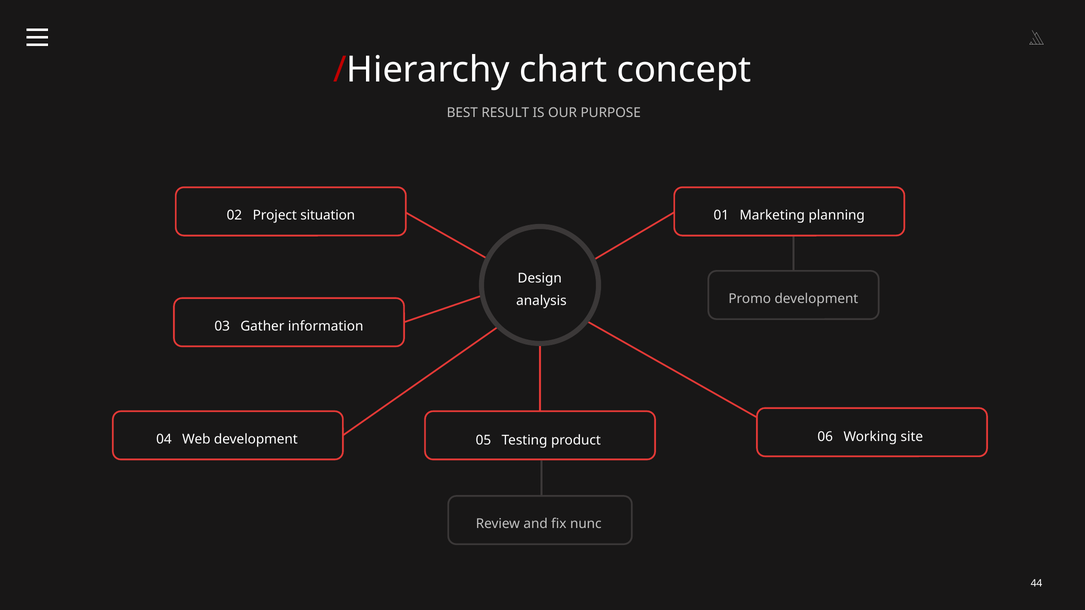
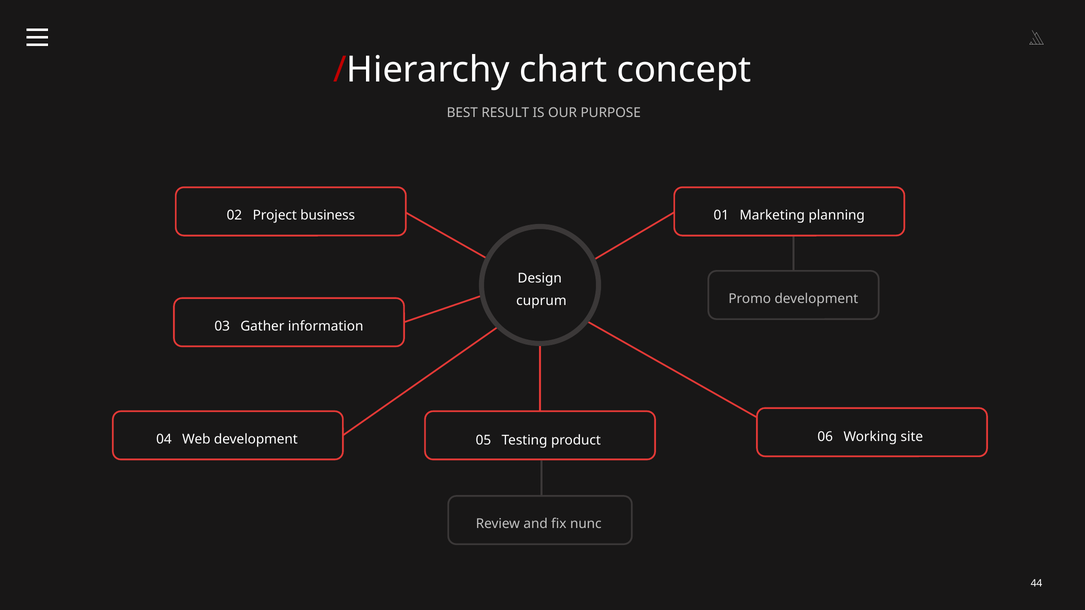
situation: situation -> business (328, 216)
analysis: analysis -> cuprum (541, 301)
